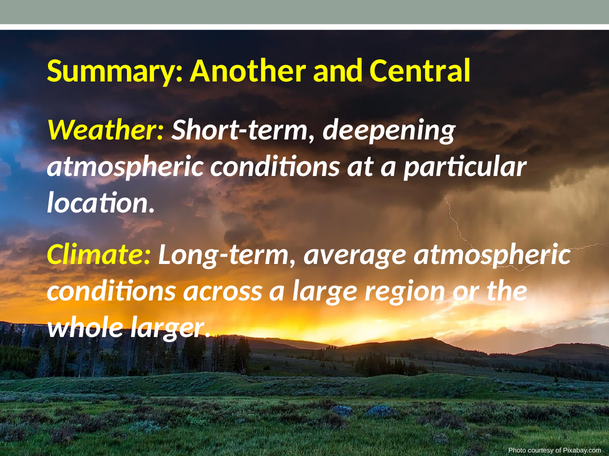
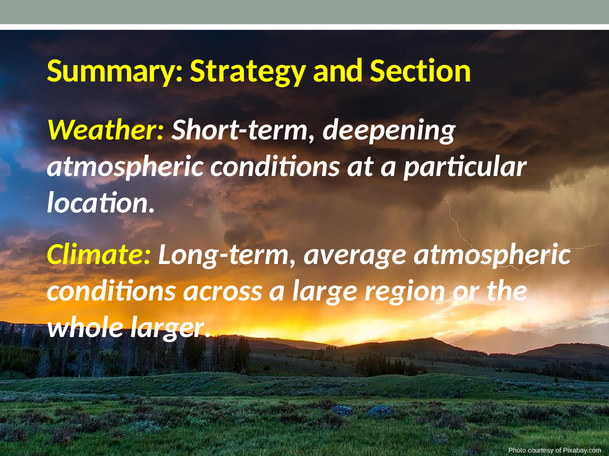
Another: Another -> Strategy (248, 71)
Central: Central -> Section (421, 71)
